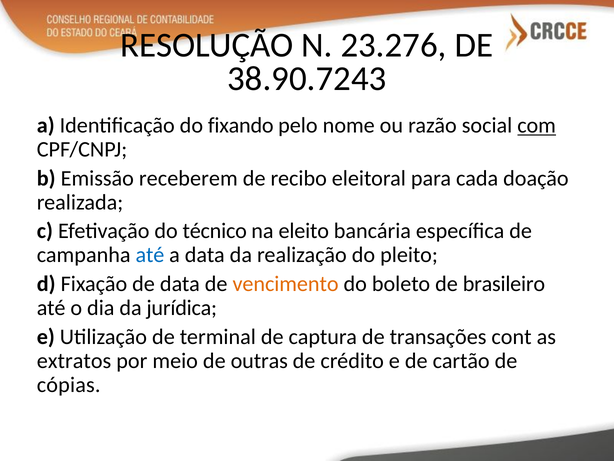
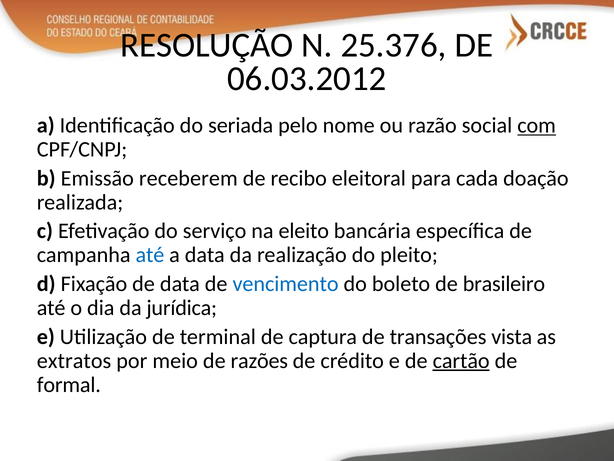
23.276: 23.276 -> 25.376 (394, 45)
38.90.7243: 38.90.7243 -> 06.03.2012 (307, 79)
fixando: fixando -> seriada (241, 125)
técnico: técnico -> serviço (215, 231)
vencimento colour: orange -> blue (286, 284)
cont: cont -> vista (512, 336)
outras: outras -> razões (259, 360)
cartão underline: none -> present (461, 360)
cópias: cópias -> formal (69, 384)
